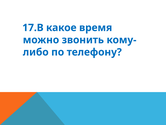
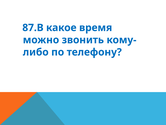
17.В: 17.В -> 87.В (33, 28)
